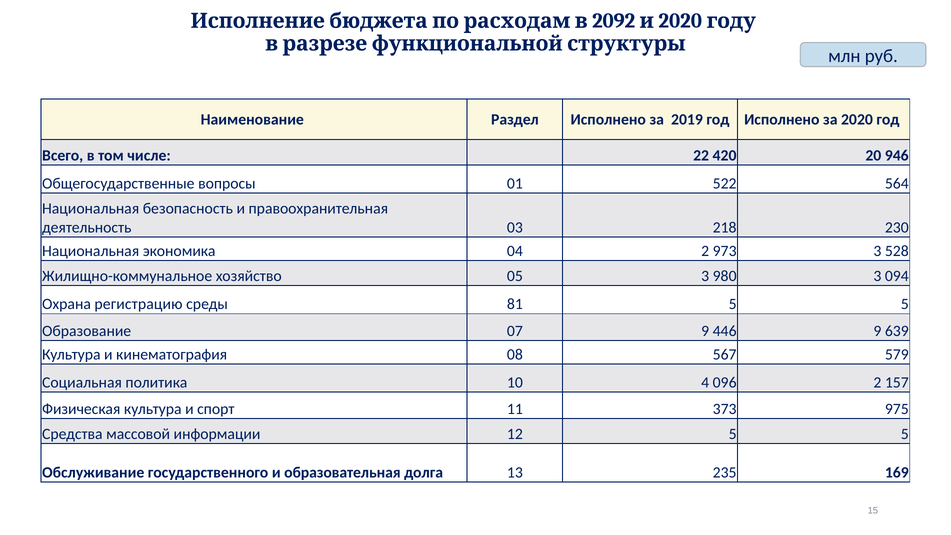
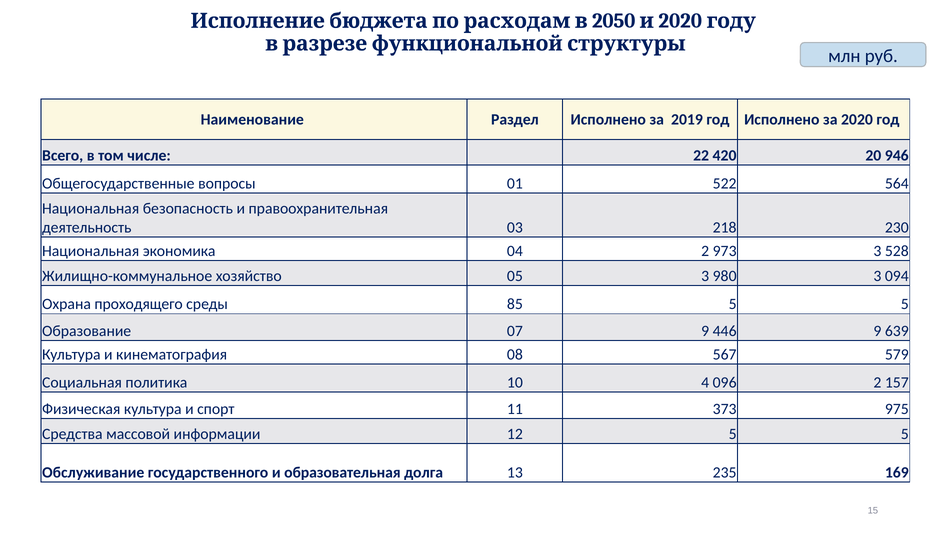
2092: 2092 -> 2050 (614, 21)
регистрацию: регистрацию -> проходящего (139, 304)
81: 81 -> 85 (515, 304)
